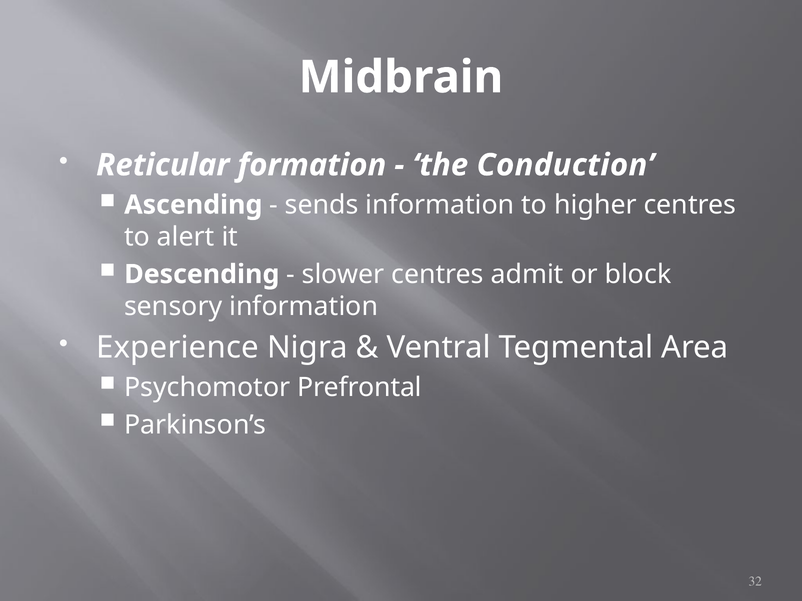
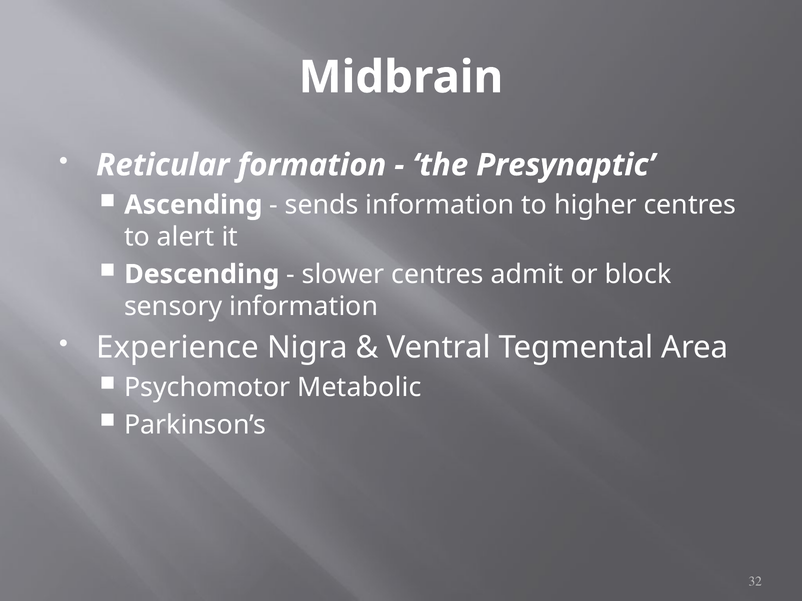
Conduction: Conduction -> Presynaptic (566, 165)
Prefrontal: Prefrontal -> Metabolic (359, 388)
